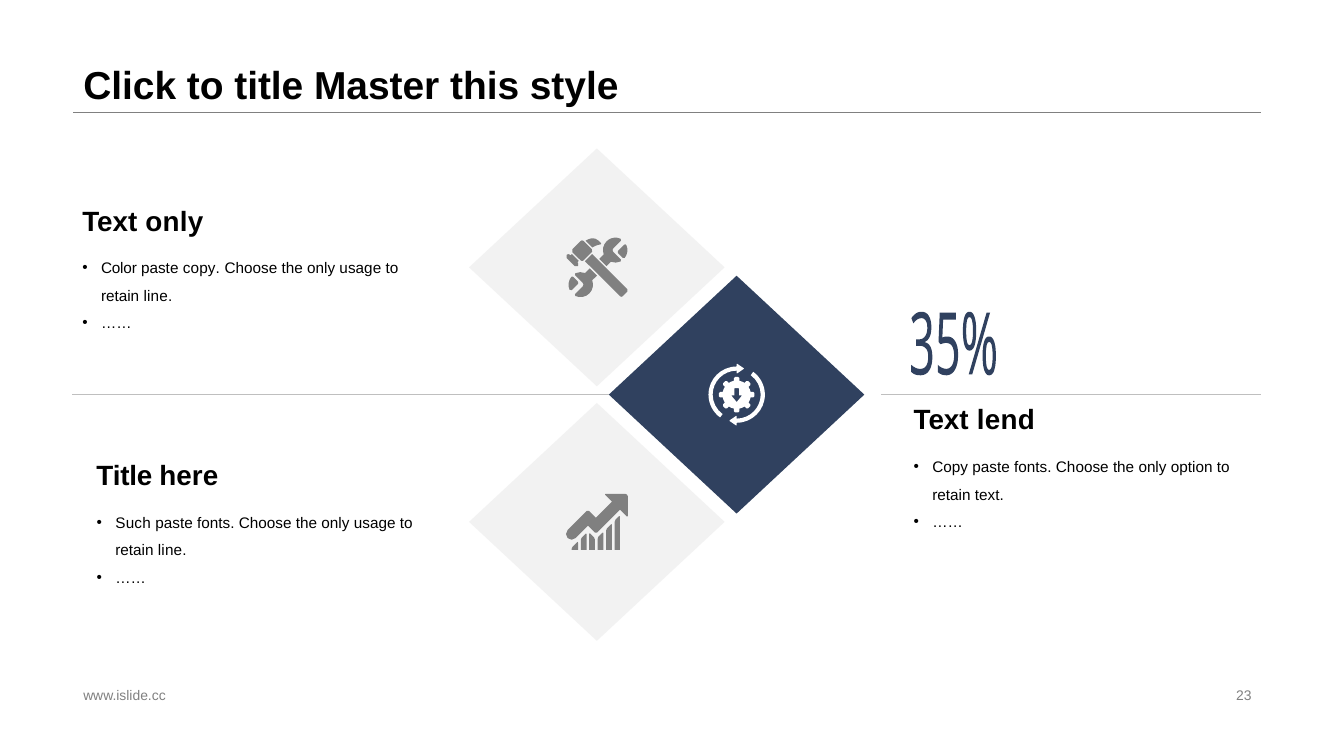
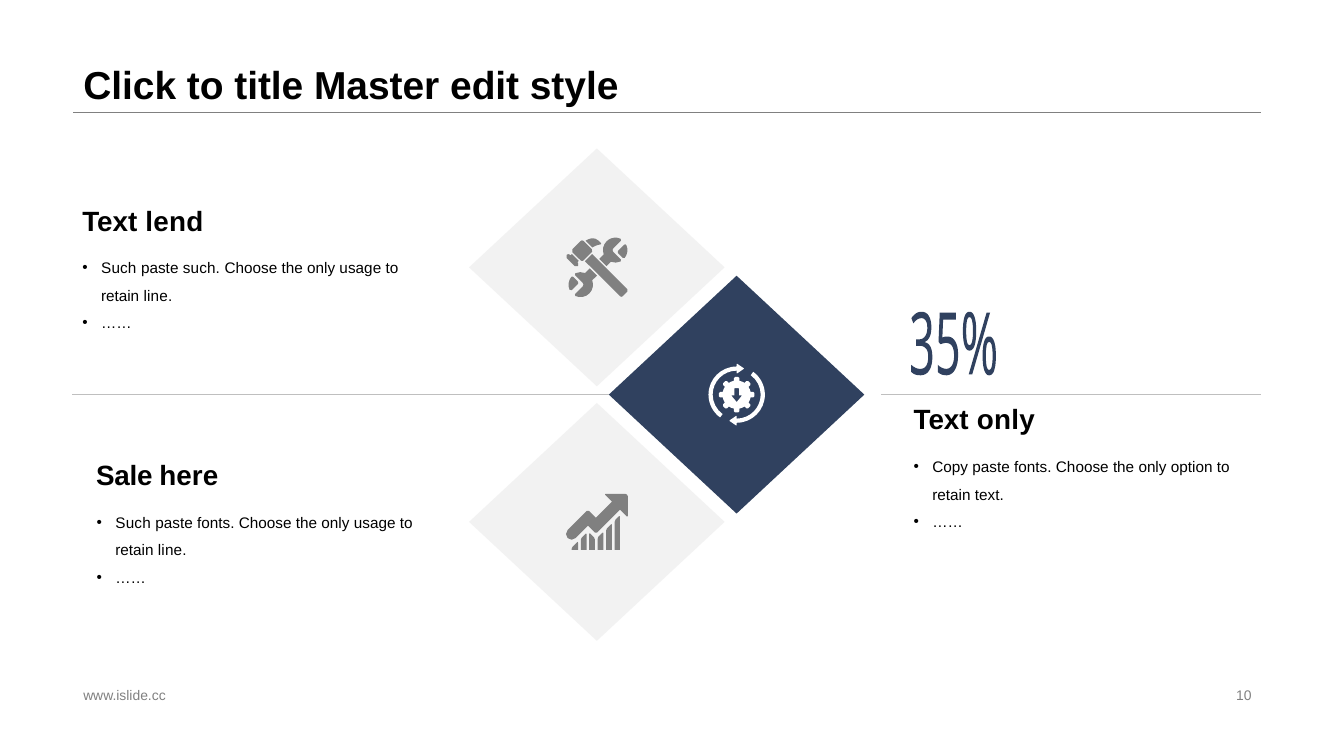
this: this -> edit (485, 86)
Text only: only -> lend (174, 222)
Color: Color -> Such (119, 269)
paste copy: copy -> such (201, 269)
Text lend: lend -> only (1006, 421)
Title: Title -> Sale (124, 476)
23: 23 -> 10 (1244, 696)
